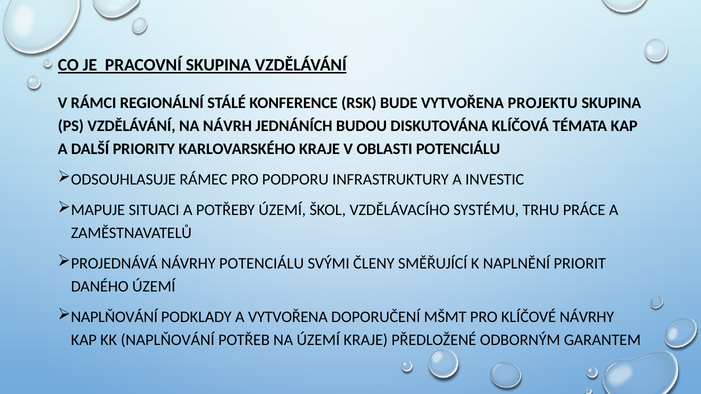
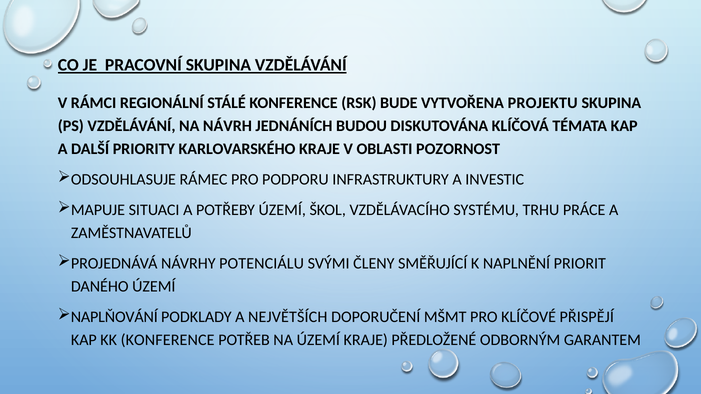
OBLASTI POTENCIÁLU: POTENCIÁLU -> POZORNOST (458, 149)
A VYTVOŘENA: VYTVOŘENA -> NEJVĚTŠÍCH (288, 317)
KLÍČOVÉ NÁVRHY: NÁVRHY -> PŘISPĚJÍ (587, 317)
KK NAPLŇOVÁNÍ: NAPLŇOVÁNÍ -> KONFERENCE (168, 340)
